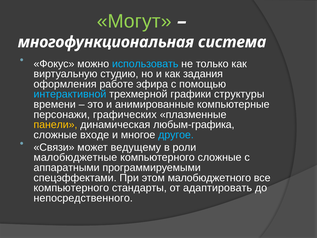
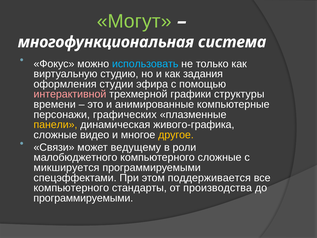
работе: работе -> студии (116, 84)
интерактивной colour: light blue -> pink (70, 94)
любым-графика: любым-графика -> живого-графика (194, 125)
входе: входе -> видео (95, 135)
другое colour: light blue -> yellow (176, 135)
малобюджетные: малобюджетные -> малобюджетного (75, 157)
аппаратными: аппаратными -> микшируется (66, 167)
малобюджетного: малобюджетного -> поддерживается (209, 178)
адаптировать: адаптировать -> производства (218, 188)
непосредственного: непосредственного -> программируемыми (83, 198)
